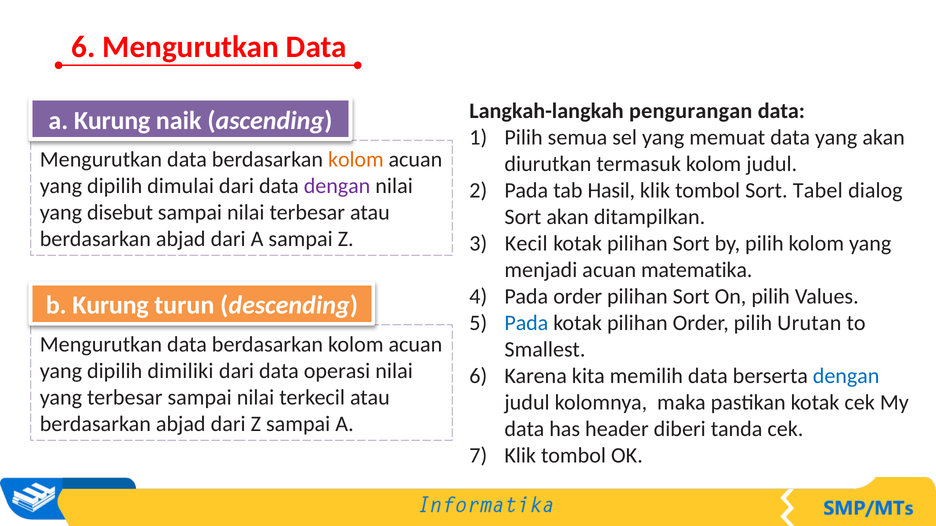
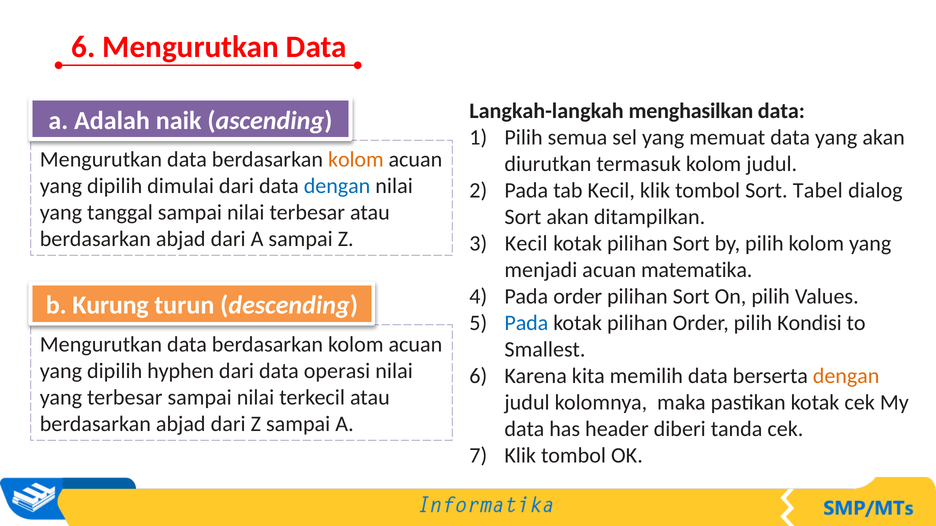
pengurangan: pengurangan -> menghasilkan (691, 111)
a Kurung: Kurung -> Adalah (112, 121)
dengan colour: purple -> blue (337, 186)
tab Hasil: Hasil -> Kecil (611, 190)
disebut: disebut -> tanggal (120, 213)
Urutan: Urutan -> Kondisi (809, 323)
dimiliki: dimiliki -> hyphen (181, 371)
dengan colour: blue -> orange (846, 376)
